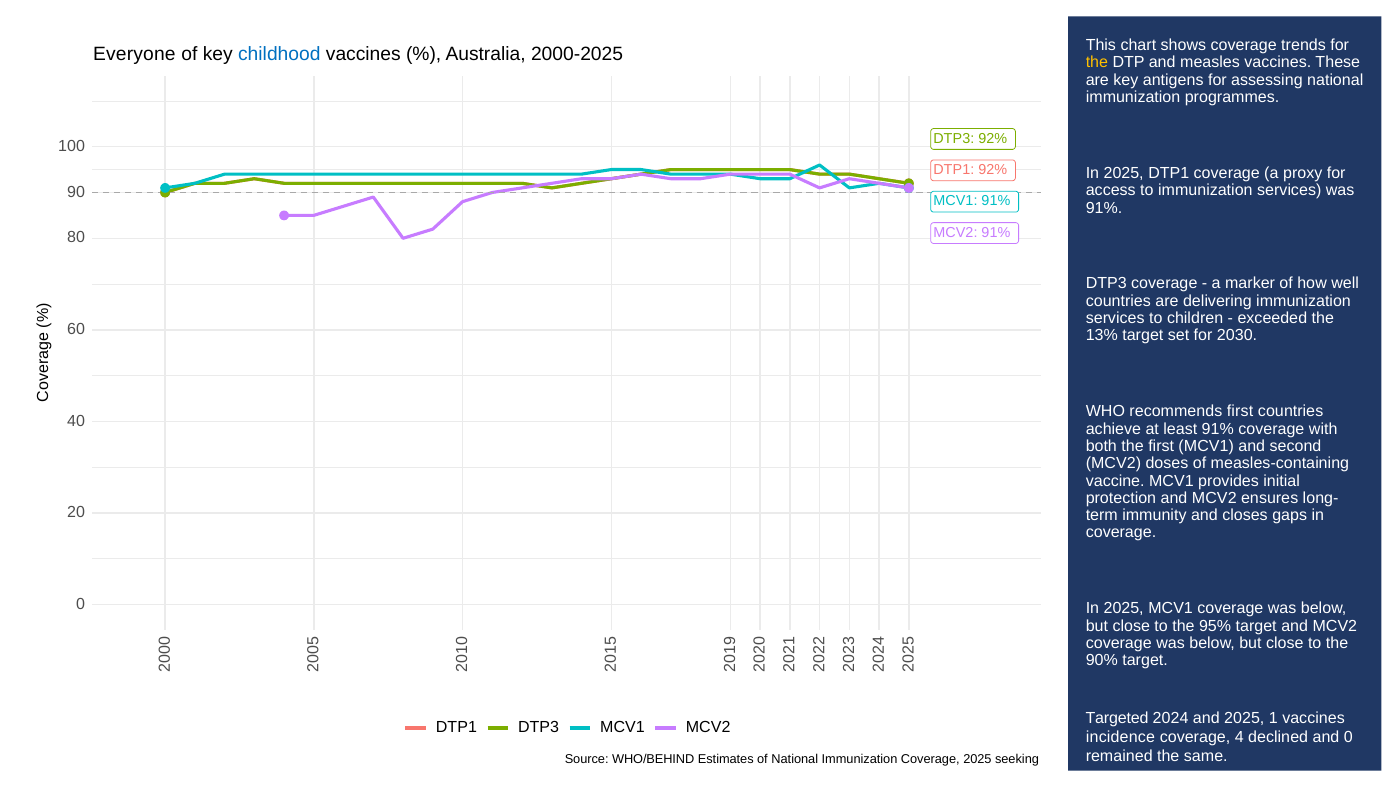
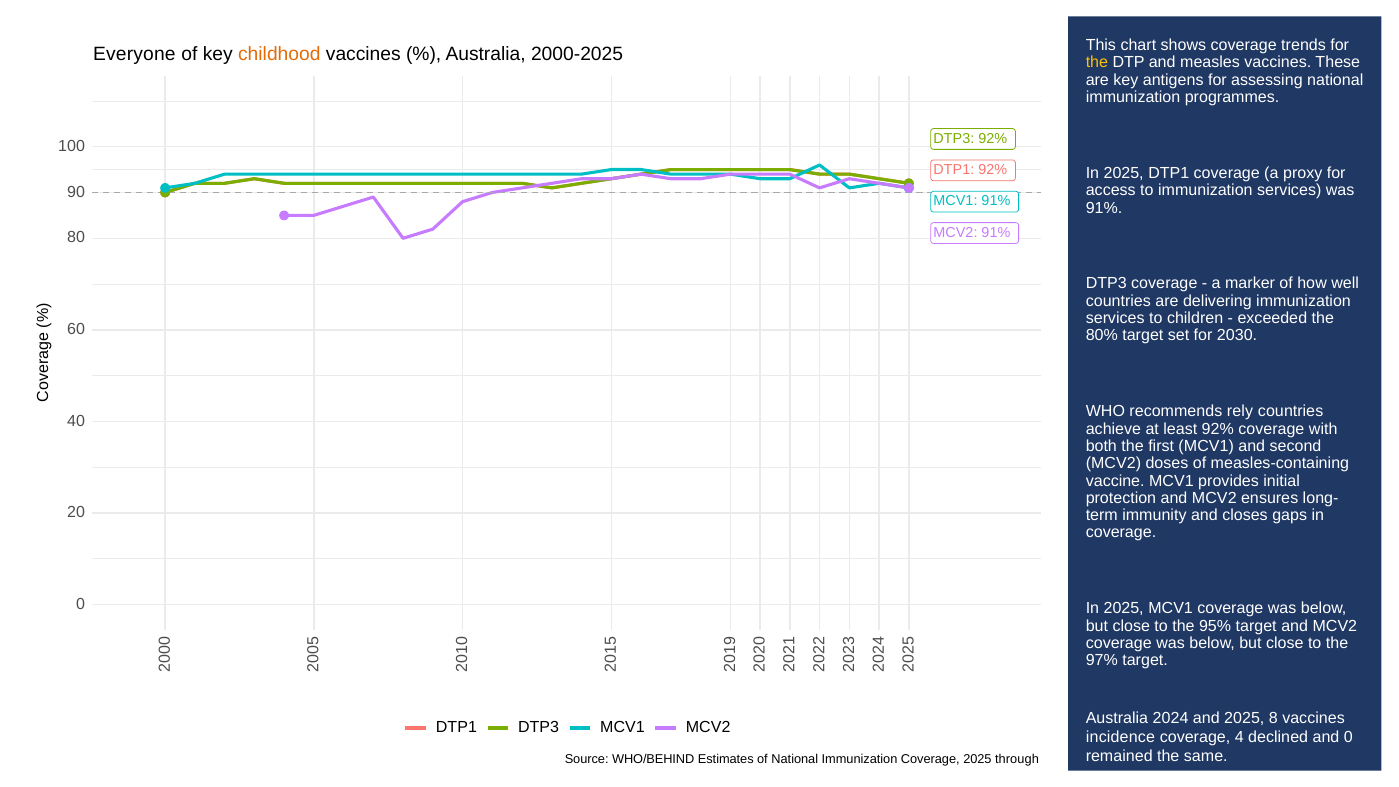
childhood colour: blue -> orange (279, 54)
13%: 13% -> 80% (1102, 336)
recommends first: first -> rely (1240, 411)
least 91%: 91% -> 92% (1218, 429)
90%: 90% -> 97% (1102, 660)
Targeted: Targeted -> Australia (1117, 718)
2025 1: 1 -> 8 (1273, 718)
seeking: seeking -> through (1017, 759)
